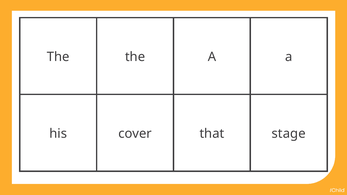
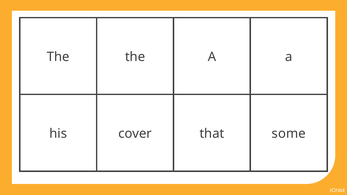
stage: stage -> some (289, 134)
